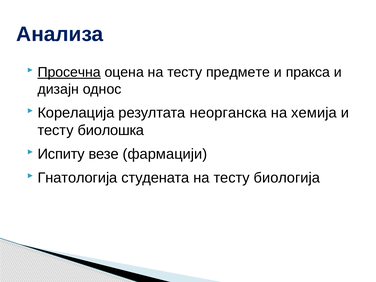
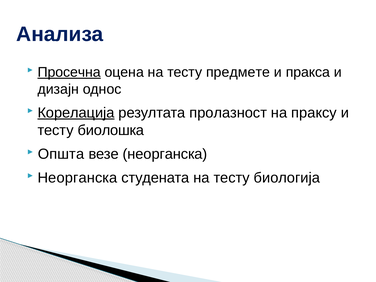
Корелација underline: none -> present (76, 113)
неорганска: неорганска -> пролазност (228, 113)
хемија: хемија -> праксу (314, 113)
Испиту: Испиту -> Општа (61, 154)
везе фармацији: фармацији -> неорганска (165, 154)
Гнатологија: Гнатологија -> Неорганска (77, 178)
